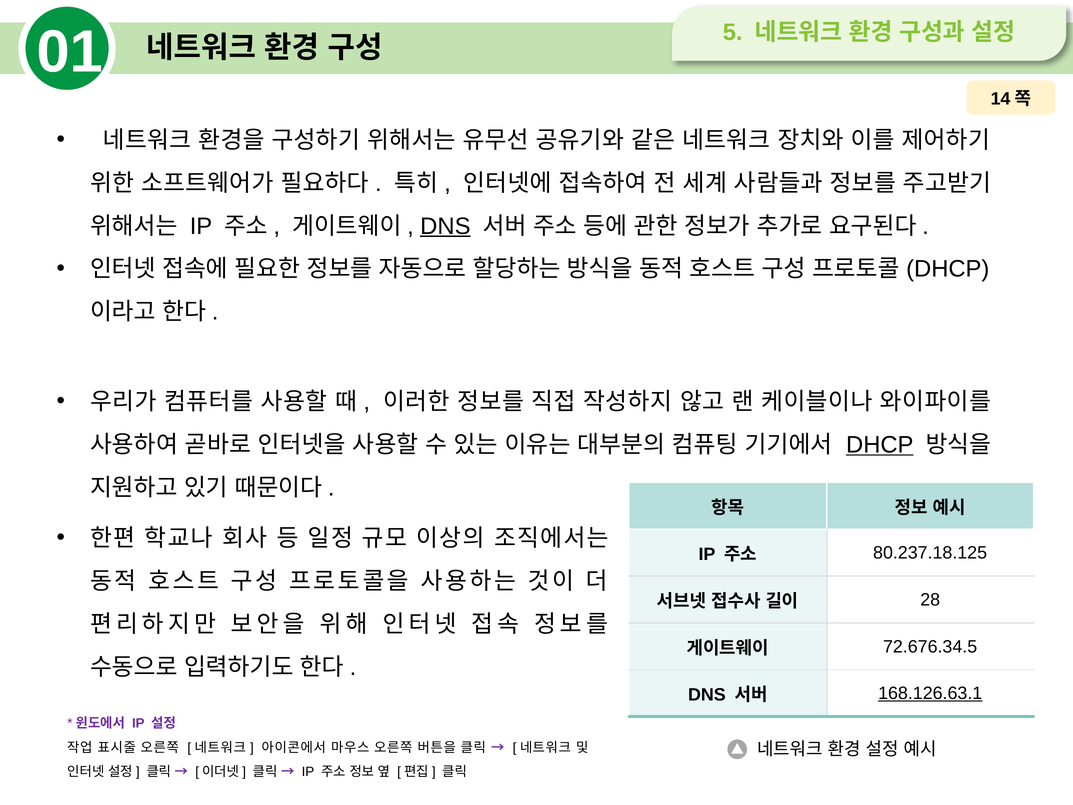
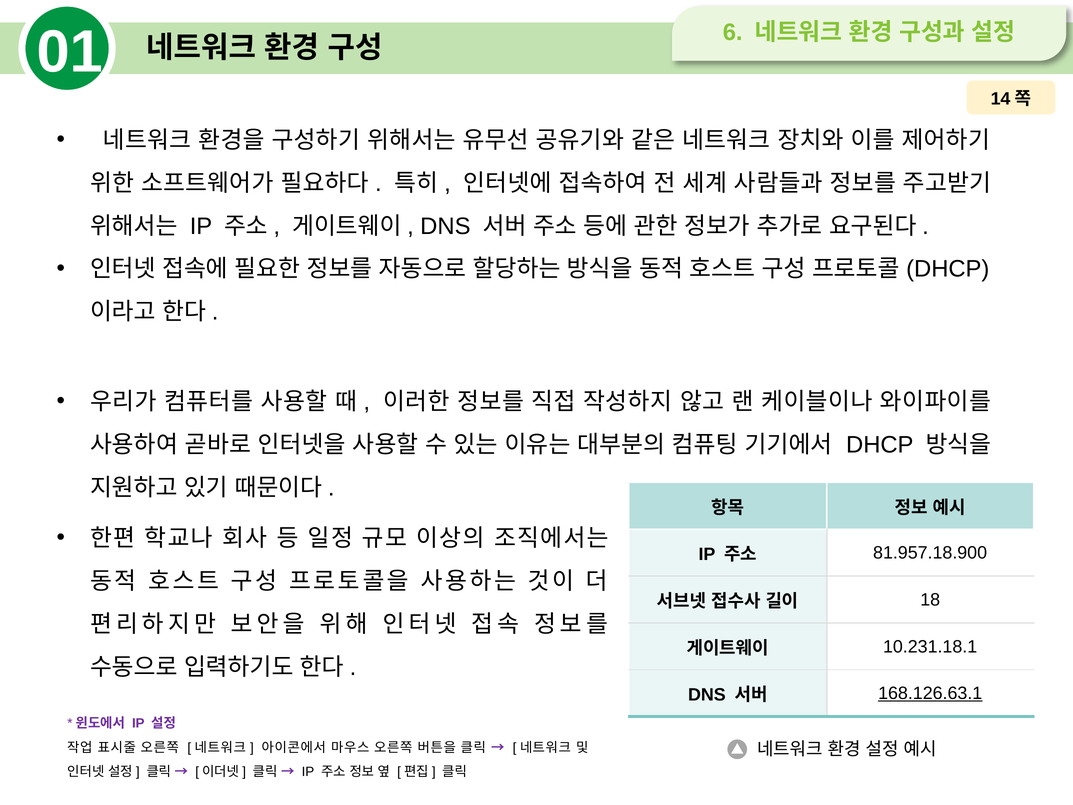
5: 5 -> 6 (733, 32)
DNS underline: present -> none (445, 226)
DHCP underline: present -> none (880, 445)
80.237.18.125: 80.237.18.125 -> 81.957.18.900 (930, 553)
28: 28 -> 18 (930, 600)
72.676.34.5: 72.676.34.5 -> 10.231.18.1 (930, 646)
